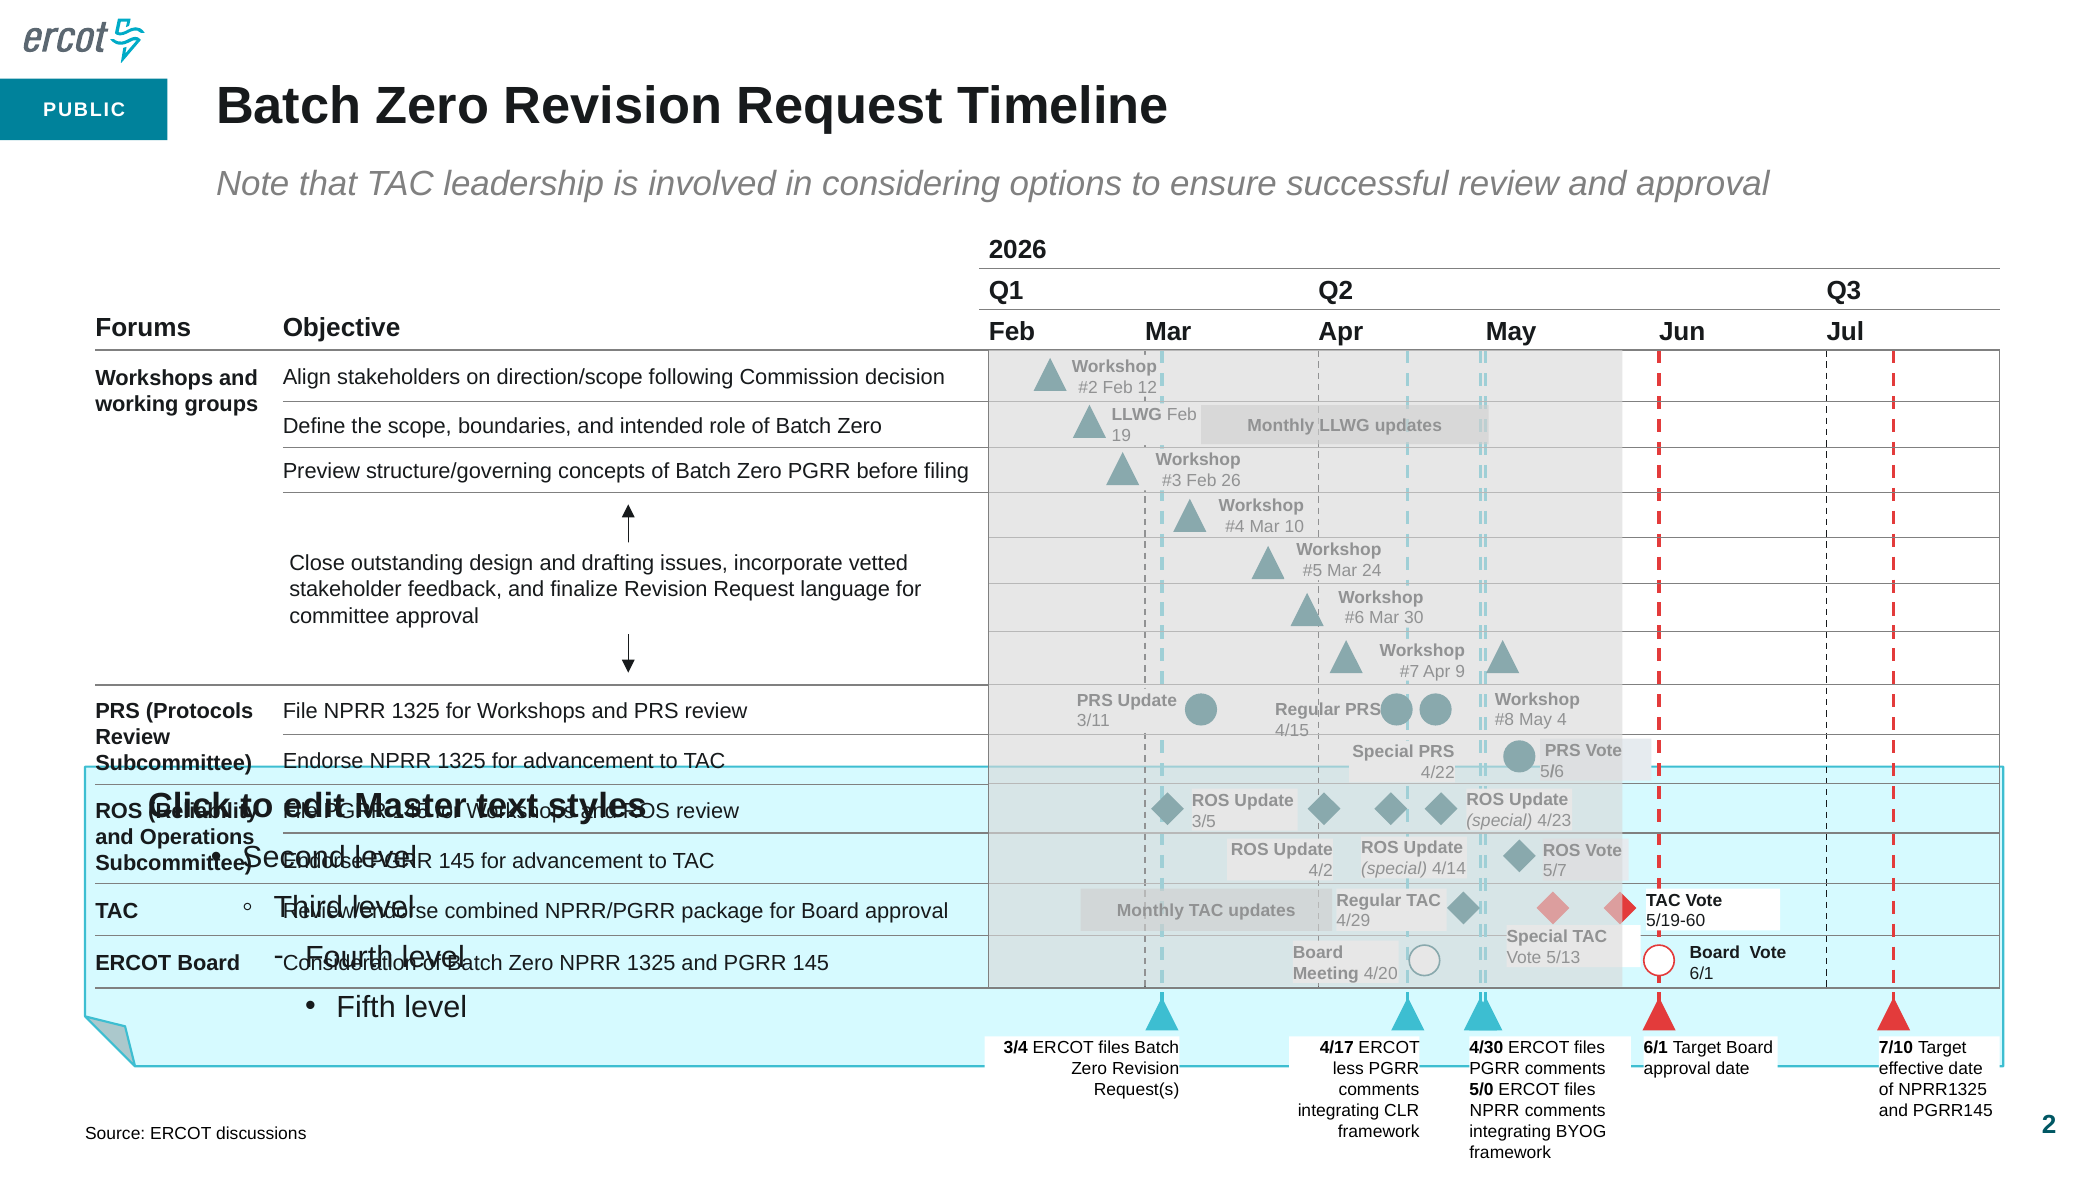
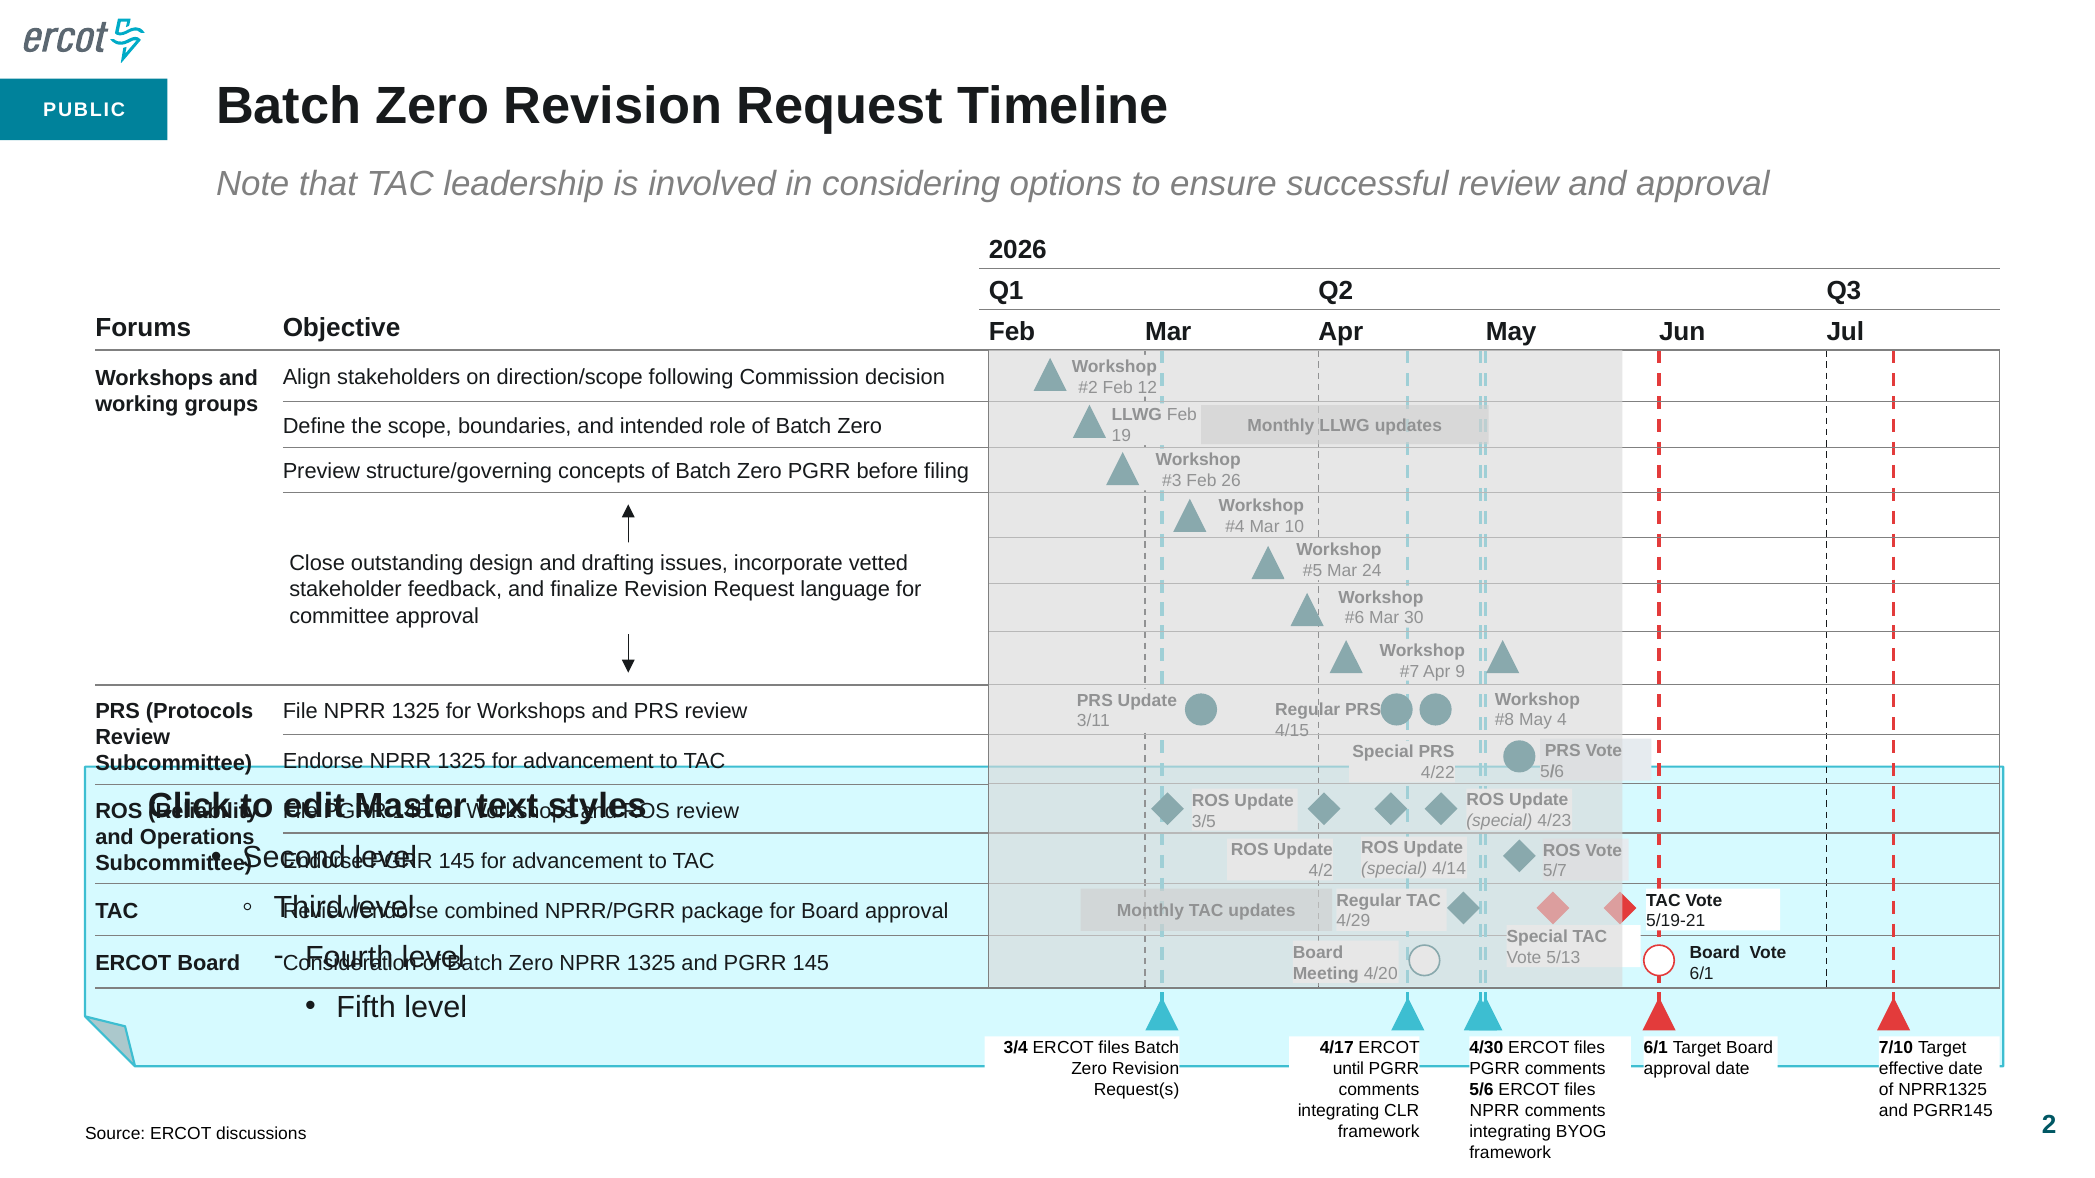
5/19-60: 5/19-60 -> 5/19-21 (1676, 922)
less: less -> until (1348, 1069)
5/0: 5/0 -> 5/6 (1481, 1090)
